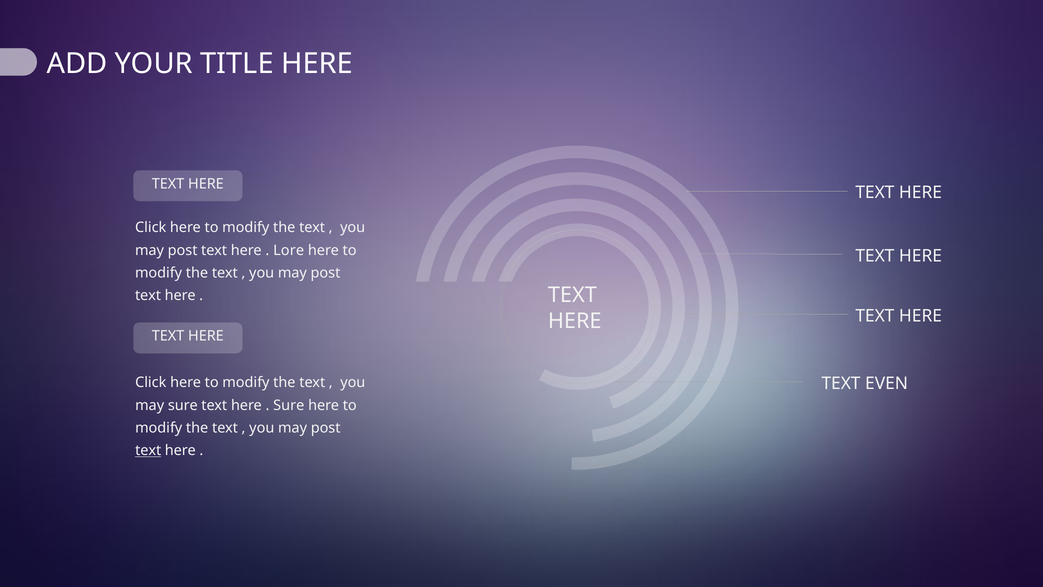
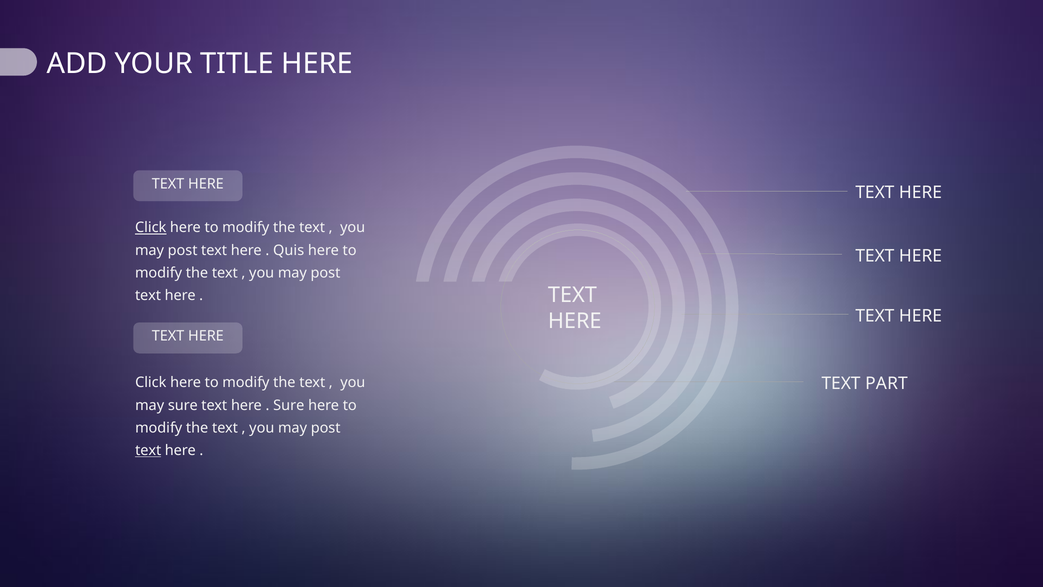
Click underline: none -> present (151, 228)
Lore: Lore -> Quis (289, 250)
EVEN: EVEN -> PART (886, 383)
